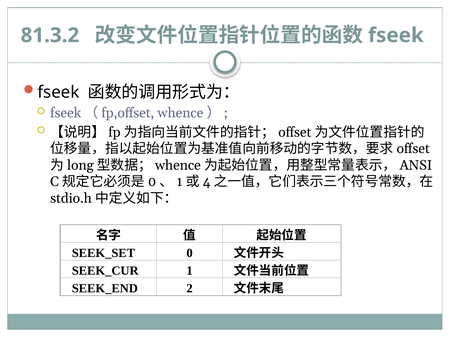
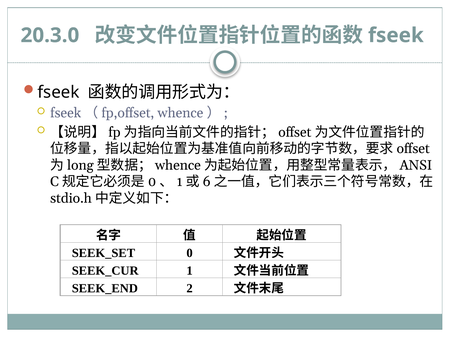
81.3.2: 81.3.2 -> 20.3.0 (50, 35)
4: 4 -> 6 (207, 182)
